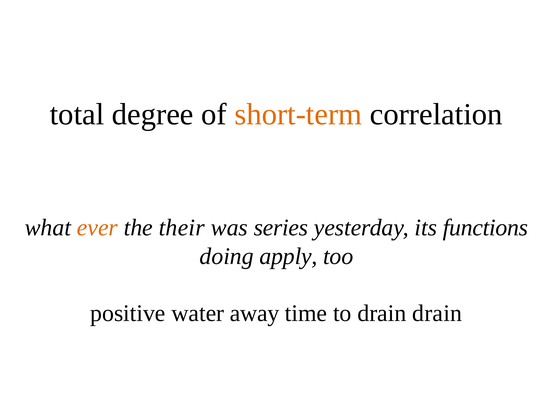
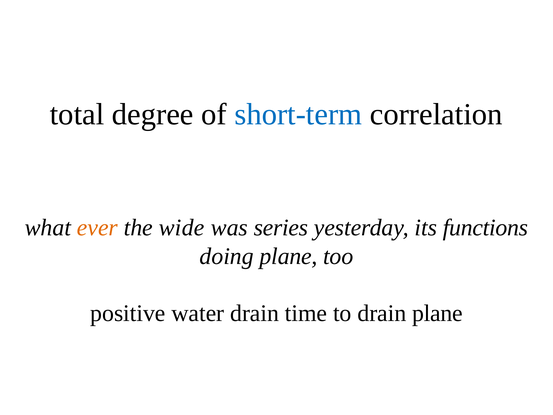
short-term colour: orange -> blue (298, 114)
their: their -> wide (182, 228)
doing apply: apply -> plane (288, 256)
water away: away -> drain (255, 313)
drain drain: drain -> plane (437, 313)
